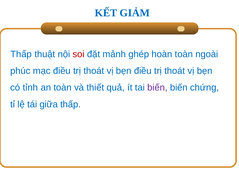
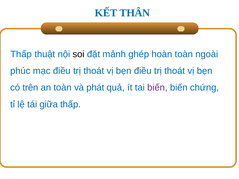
GIẢM: GIẢM -> THÂN (135, 13)
soi colour: red -> black (79, 54)
tỉnh: tỉnh -> trên (30, 88)
thiết: thiết -> phát (95, 88)
